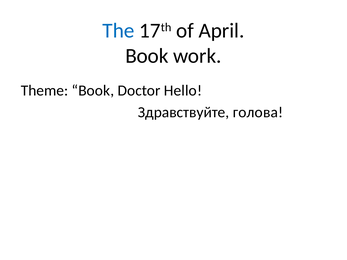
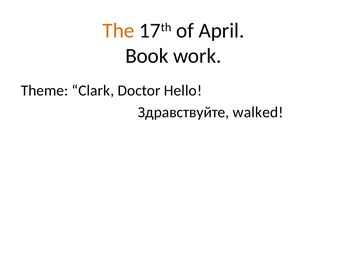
The colour: blue -> orange (118, 31)
Theme Book: Book -> Clark (93, 91)
голова: голова -> walked (258, 112)
